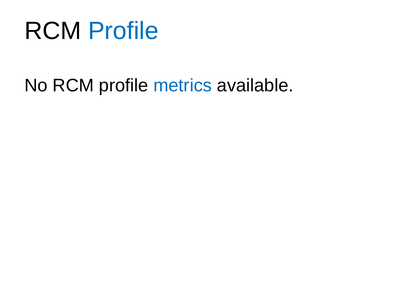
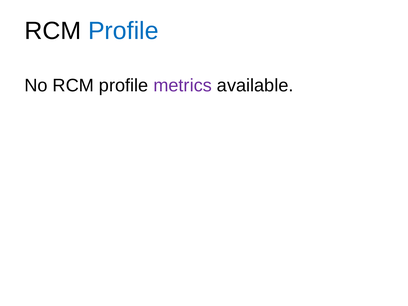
metrics colour: blue -> purple (183, 86)
